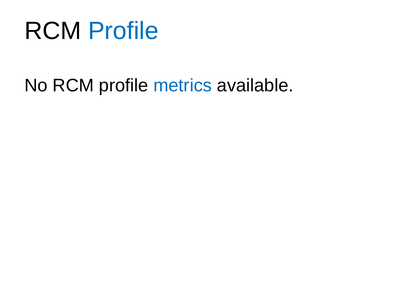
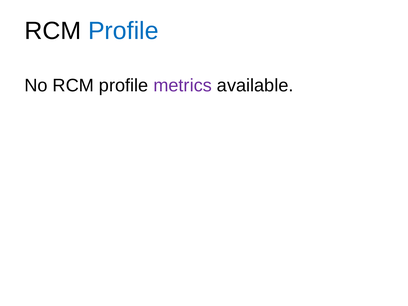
metrics colour: blue -> purple (183, 86)
